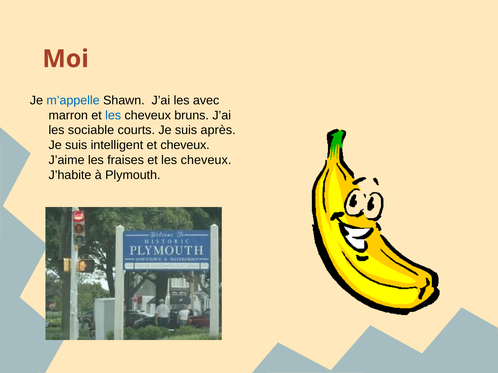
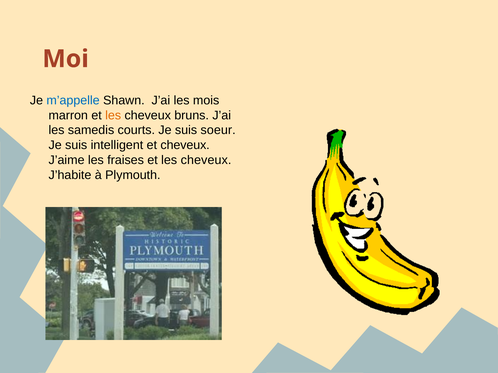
avec: avec -> mois (206, 100)
les colour: blue -> orange (113, 115)
sociable: sociable -> samedis (91, 130)
après: après -> soeur (218, 130)
